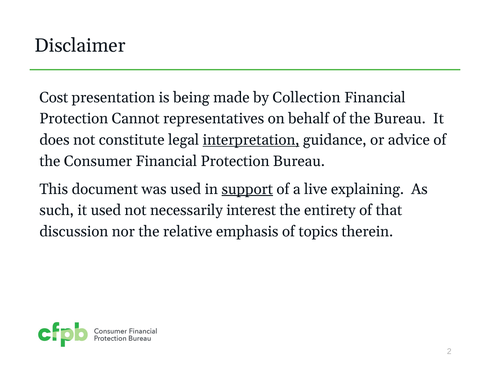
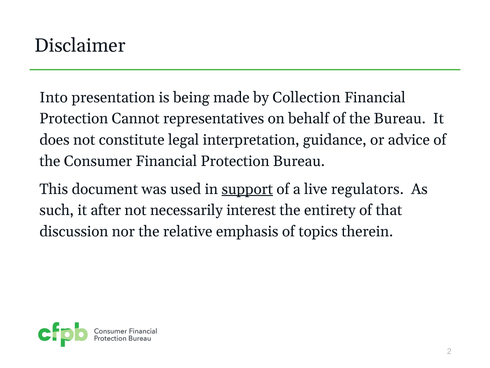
Cost: Cost -> Into (54, 97)
interpretation underline: present -> none (251, 140)
explaining: explaining -> regulators (367, 189)
it used: used -> after (106, 210)
